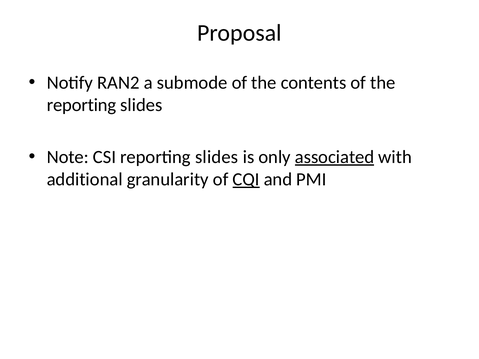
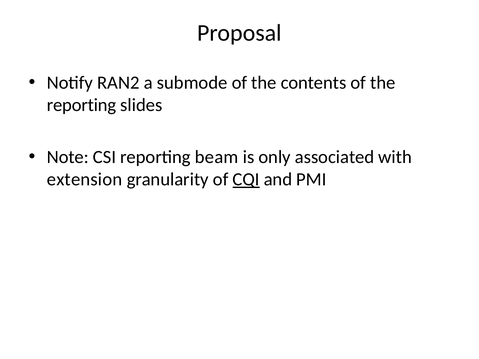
CSI reporting slides: slides -> beam (217, 157)
associated underline: present -> none (335, 157)
additional: additional -> extension (85, 179)
